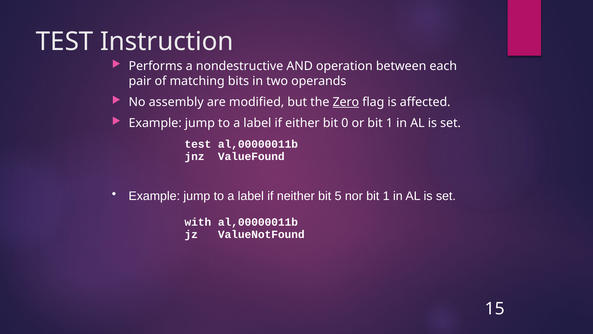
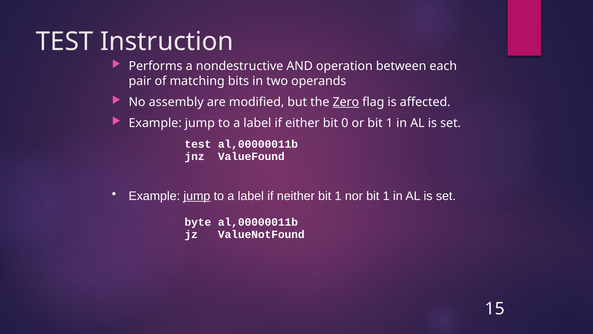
jump underline: none -> present (197, 196)
neither bit 5: 5 -> 1 (338, 196)
with: with -> byte (198, 222)
